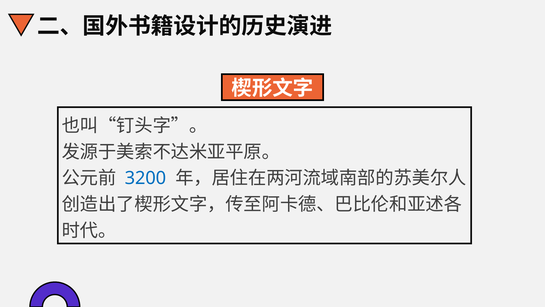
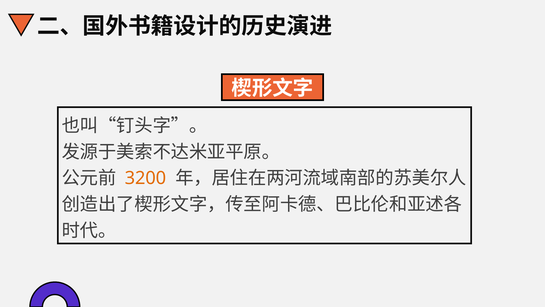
3200 colour: blue -> orange (145, 178)
